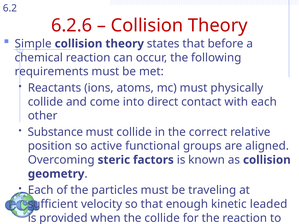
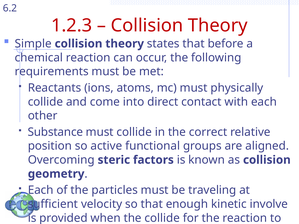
6.2.6: 6.2.6 -> 1.2.3 (72, 26)
leaded: leaded -> involve (269, 204)
